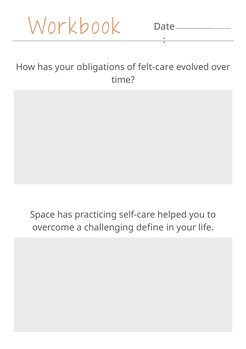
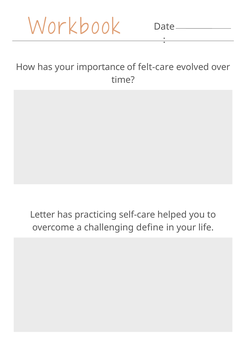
obligations: obligations -> importance (101, 67)
Space: Space -> Letter (43, 214)
